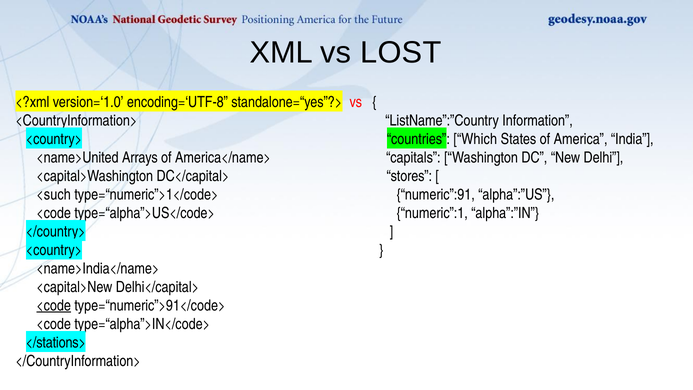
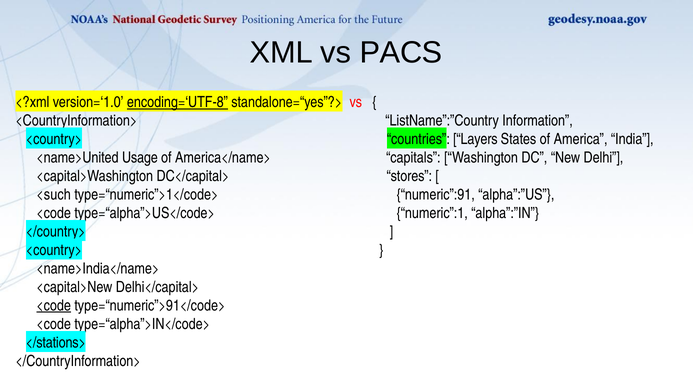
LOST: LOST -> PACS (401, 52)
encoding=‘UTF-8 underline: none -> present (177, 102)
Which: Which -> Layers (475, 139)
Arrays: Arrays -> Usage (140, 158)
